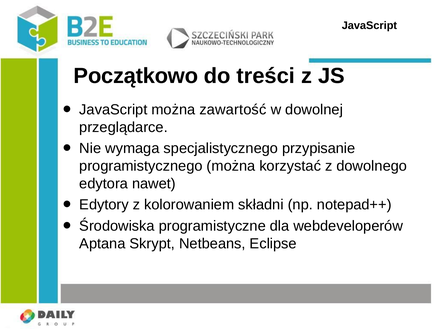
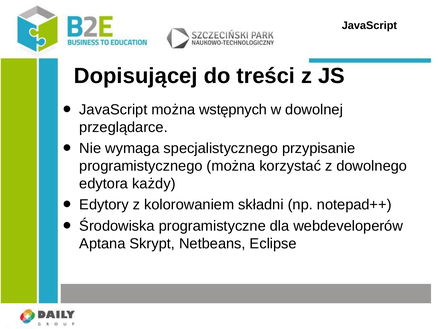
Początkowo: Początkowo -> Dopisującej (136, 76)
zawartość: zawartość -> wstępnych (233, 110)
nawet: nawet -> każdy (154, 183)
